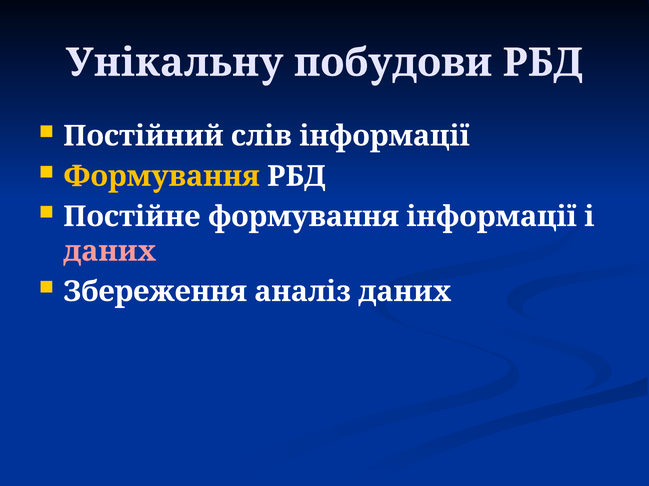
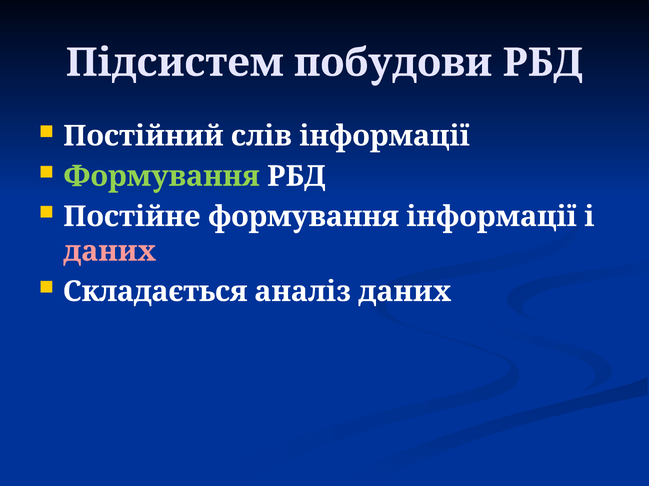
Унікальну: Унікальну -> Підсистем (175, 63)
Формування colour: yellow -> light green (162, 177)
Збереження: Збереження -> Складається (155, 292)
